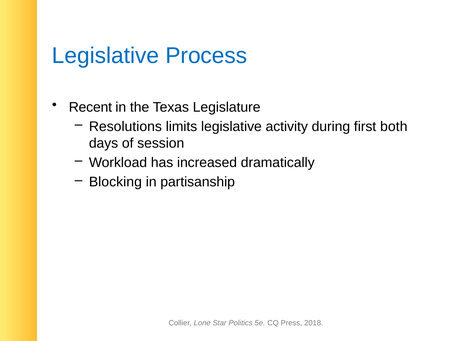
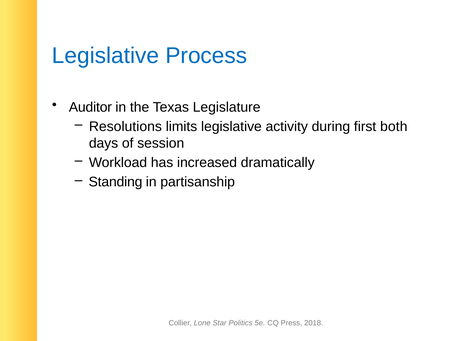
Recent: Recent -> Auditor (90, 107)
Blocking: Blocking -> Standing (116, 182)
